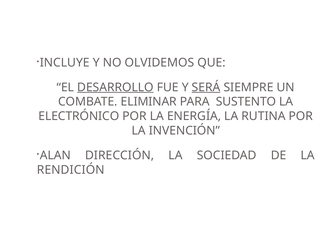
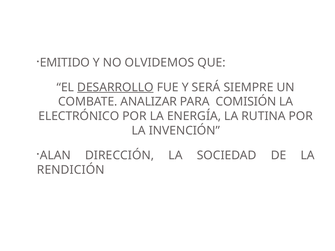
INCLUYE: INCLUYE -> EMITIDO (65, 63)
SERÁ underline: present -> none (206, 87)
ELIMINAR: ELIMINAR -> ANALIZAR (149, 102)
SUSTENTO: SUSTENTO -> COMISIÓN (246, 102)
